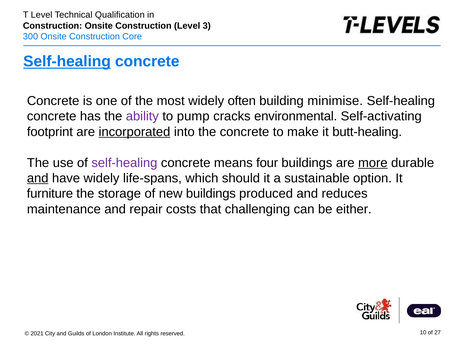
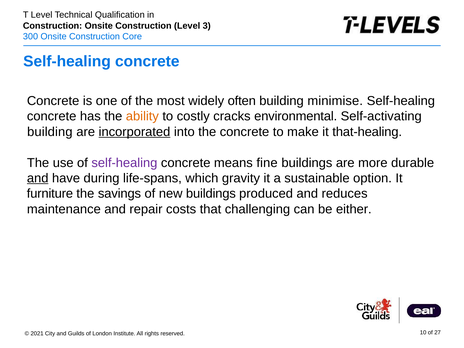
Self-healing underline: present -> none (67, 62)
ability colour: purple -> orange (142, 116)
pump: pump -> costly (193, 116)
footprint: footprint -> building (50, 132)
butt-healing: butt-healing -> that-healing (367, 132)
four: four -> fine (267, 163)
more underline: present -> none (373, 163)
have widely: widely -> during (102, 178)
should: should -> gravity (241, 178)
storage: storage -> savings (119, 194)
